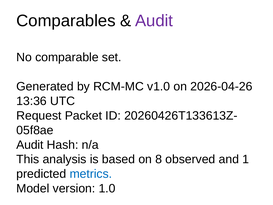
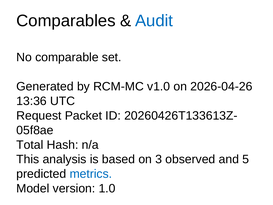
Audit colour: purple -> blue (154, 21)
Audit: Audit -> Total (30, 145)
8: 8 -> 3 (159, 159)
1: 1 -> 5 (246, 159)
